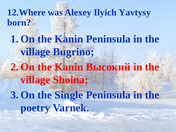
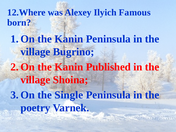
Yavtysy: Yavtysy -> Famous (135, 12)
Высокий: Высокий -> Published (108, 67)
